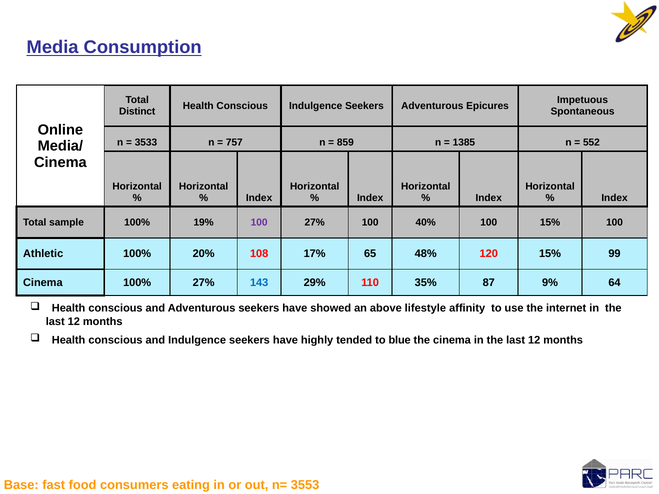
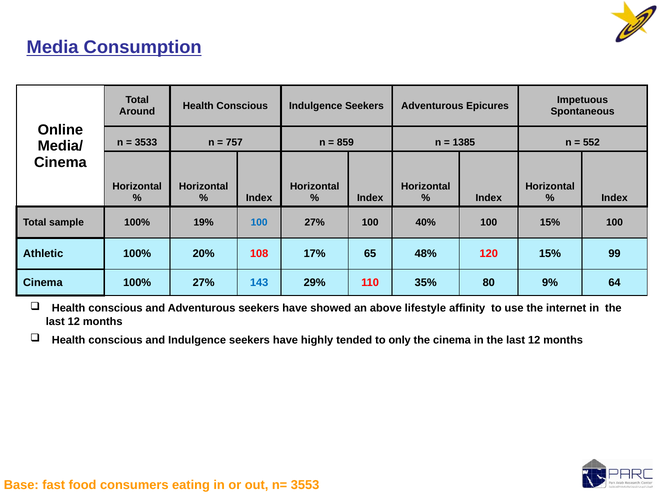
Distinct: Distinct -> Around (137, 111)
100 colour: purple -> blue (259, 223)
87: 87 -> 80 (489, 283)
blue: blue -> only (400, 340)
